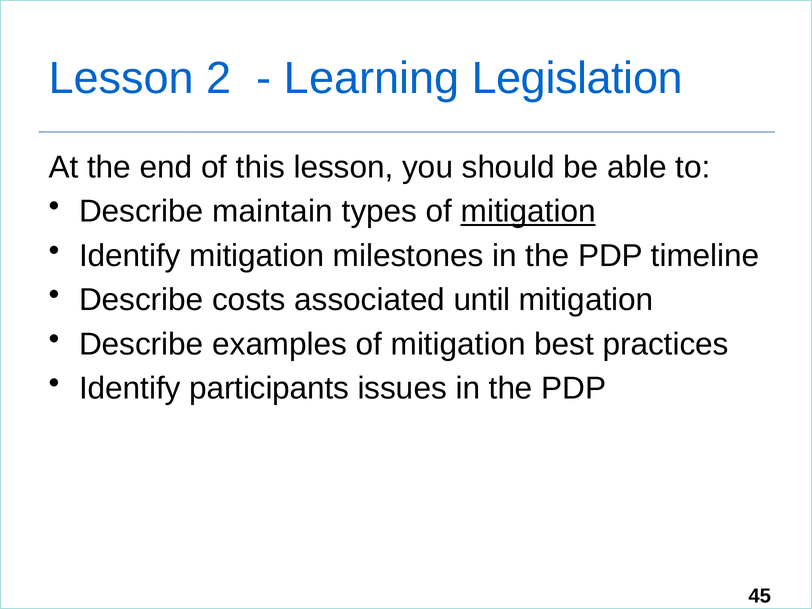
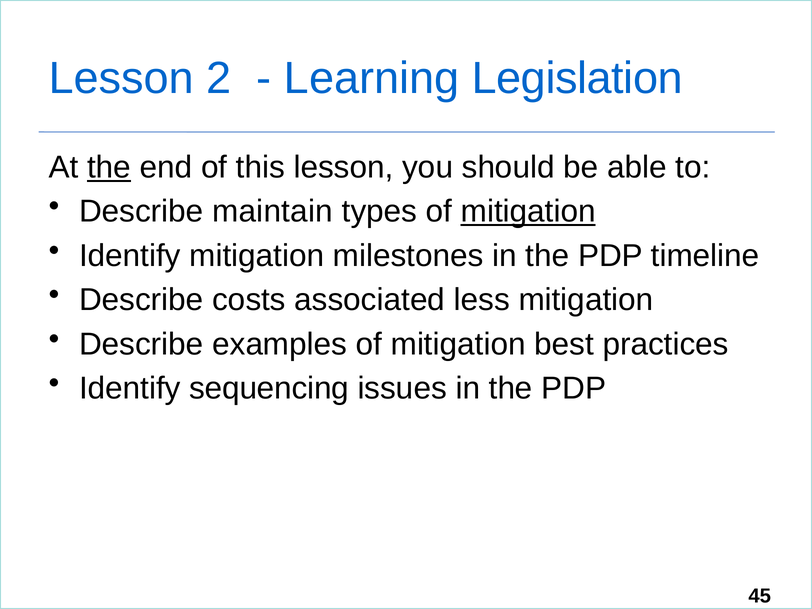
the underline: none -> present (109, 167)
until: until -> less (482, 300)
participants: participants -> sequencing (269, 389)
